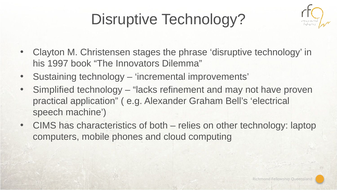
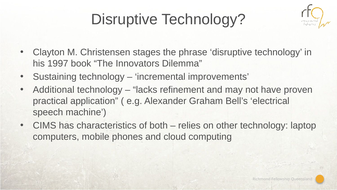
Simplified: Simplified -> Additional (54, 90)
